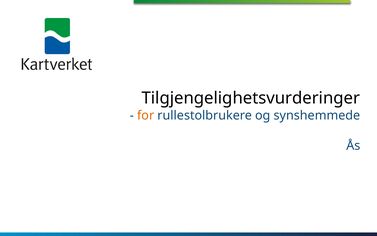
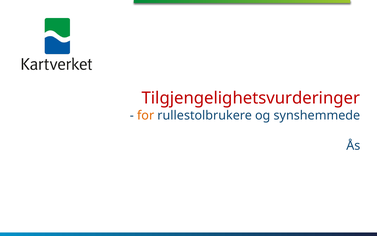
Tilgjengelighetsvurderinger colour: black -> red (251, 98)
